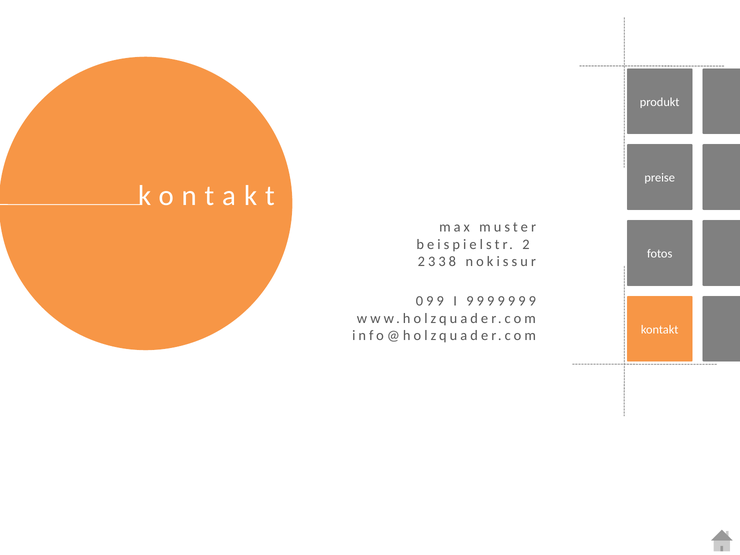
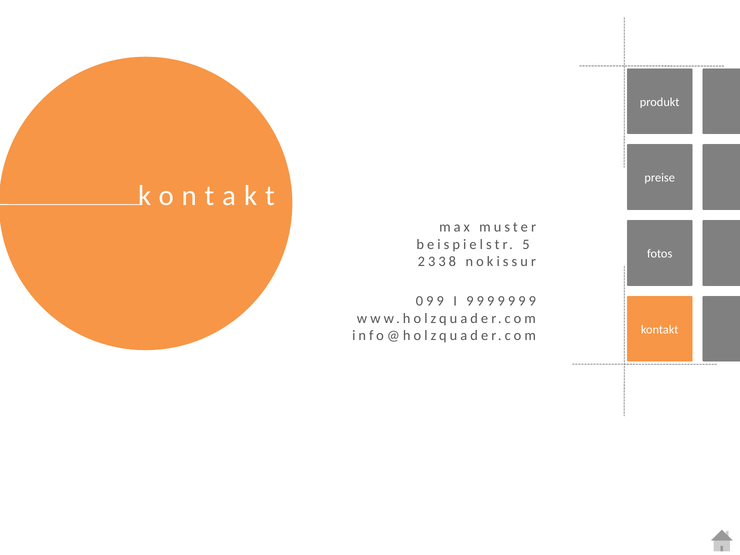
2: 2 -> 5 (526, 244)
